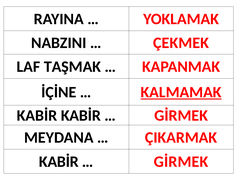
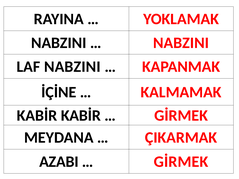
ÇEKMEK: ÇEKMEK -> NABZINI (181, 43)
LAF TAŞMAK: TAŞMAK -> NABZINI (72, 67)
KALMAMAK underline: present -> none (181, 92)
KABİR: KABİR -> AZABI (59, 162)
